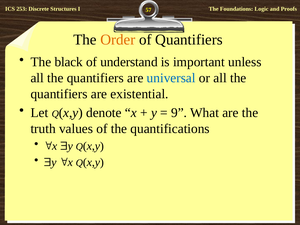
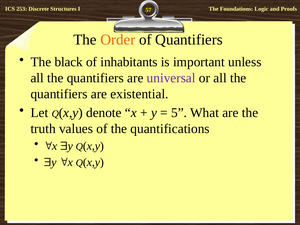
understand: understand -> inhabitants (129, 62)
universal colour: blue -> purple (171, 78)
9: 9 -> 5 (179, 113)
